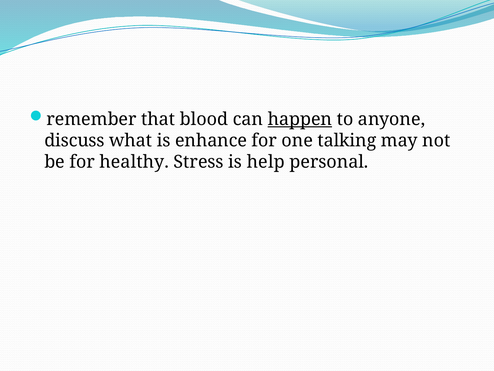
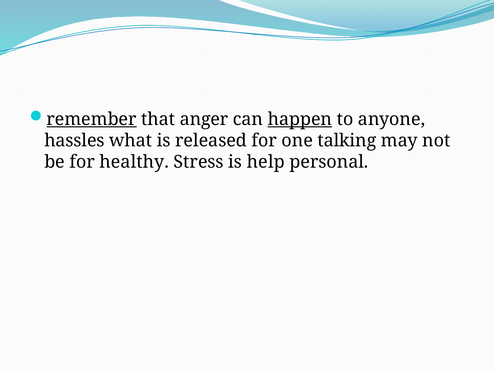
remember underline: none -> present (92, 119)
blood: blood -> anger (204, 119)
discuss: discuss -> hassles (74, 140)
enhance: enhance -> released (211, 140)
